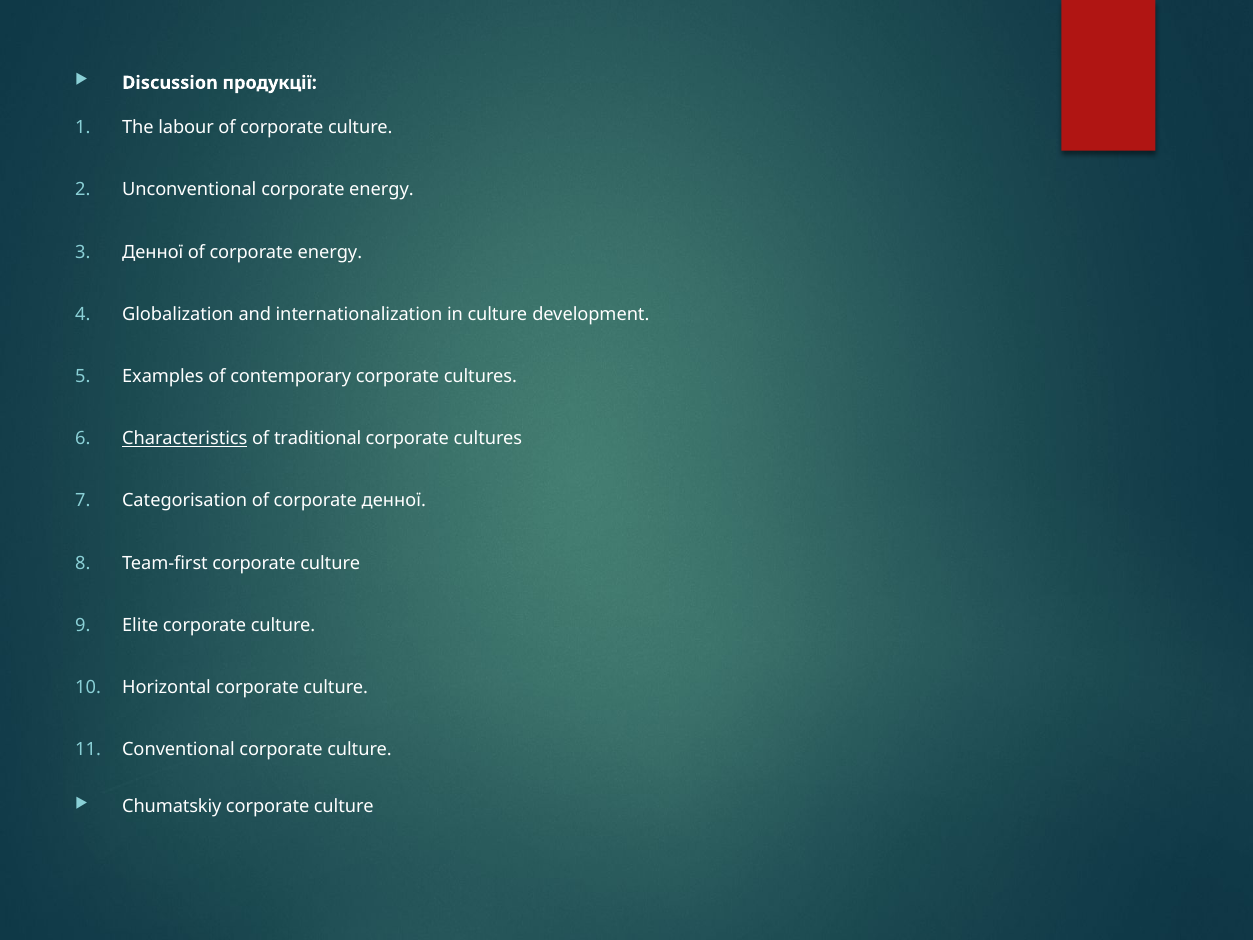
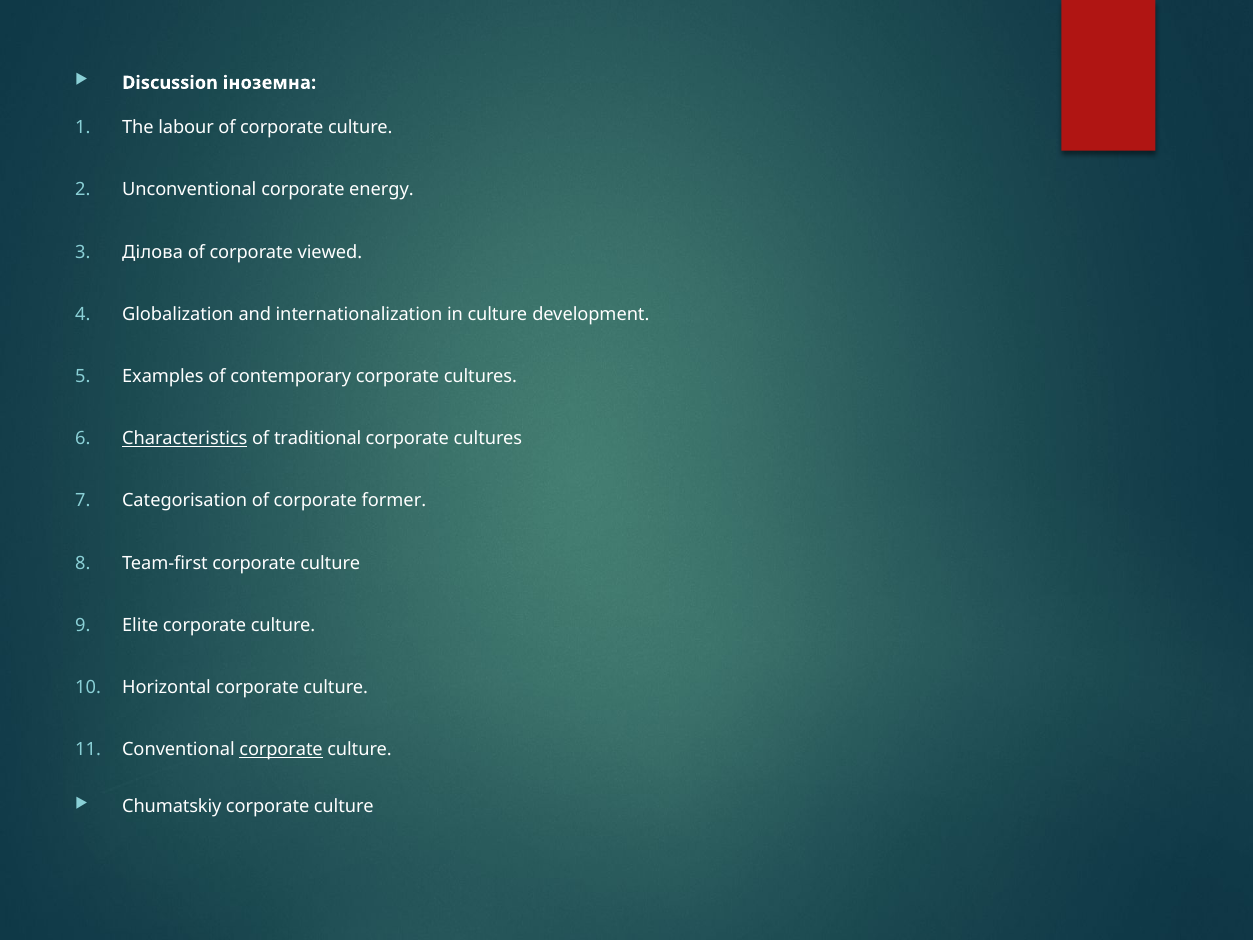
продукції: продукції -> іноземна (269, 83)
Денної: Денної -> Ділова (153, 252)
of corporate energy: energy -> viewed (330, 252)
corporate денної: денної -> former (394, 501)
corporate underline: none -> present (281, 750)
